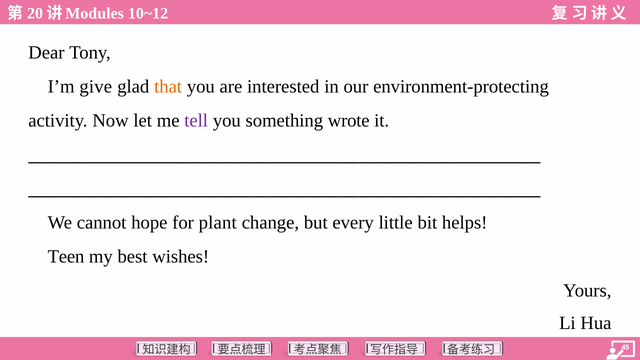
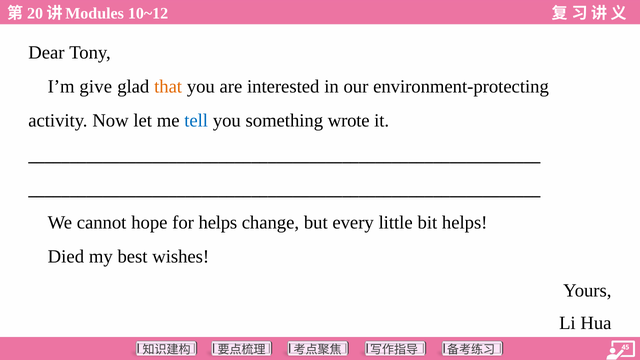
tell colour: purple -> blue (196, 120)
for plant: plant -> helps (218, 222)
Teen: Teen -> Died (66, 256)
